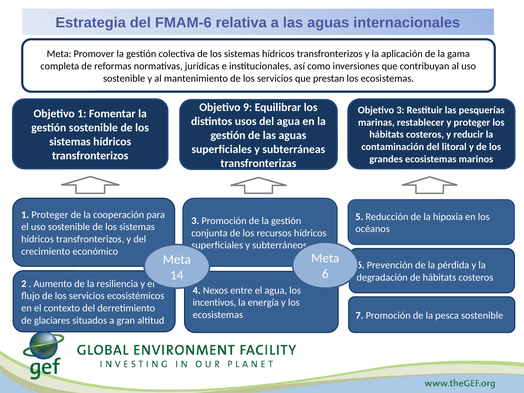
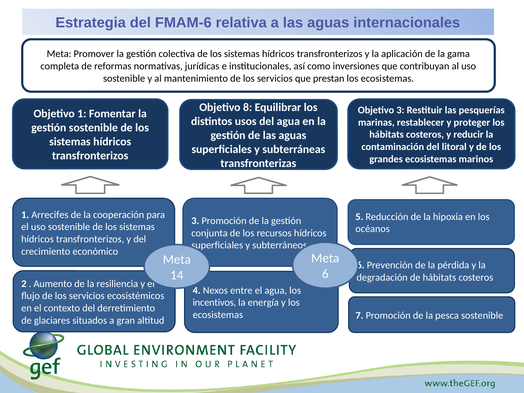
9: 9 -> 8 (248, 107)
1 Proteger: Proteger -> Arrecifes (50, 215)
